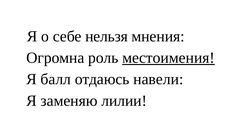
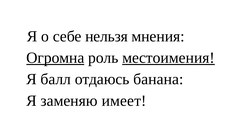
Огромна underline: none -> present (55, 58)
навели: навели -> банана (158, 79)
лилии: лилии -> имеет (124, 101)
